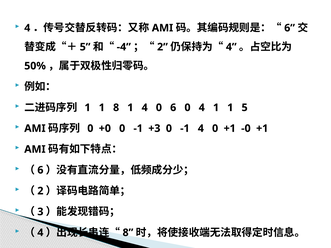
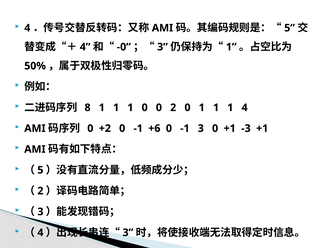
6: 6 -> 5 (290, 28)
5: 5 -> 4 (85, 47)
-4: -4 -> -0 (124, 47)
2: 2 -> 3 (162, 47)
4: 4 -> 1 (231, 47)
1: 1 -> 8 (88, 108)
8: 8 -> 1 (116, 108)
1 4: 4 -> 0 (145, 108)
0 6: 6 -> 2 (173, 108)
0 4: 4 -> 1 (202, 108)
1 5: 5 -> 4 (245, 108)
+0: +0 -> +2 (105, 129)
+3: +3 -> +6 (154, 129)
-1 4: 4 -> 3 (201, 129)
-0: -0 -> -3 (246, 129)
6: 6 -> 5 (40, 170)
8: 8 -> 3 (128, 233)
